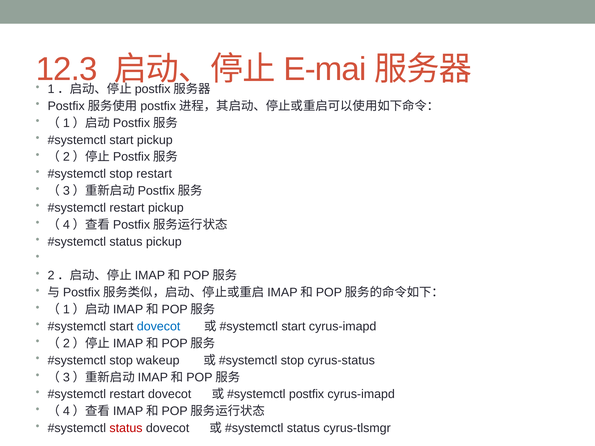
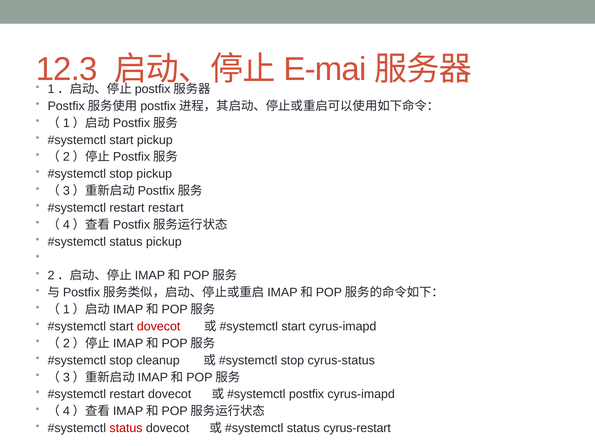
stop restart: restart -> pickup (154, 174)
restart pickup: pickup -> restart (166, 208)
dovecot colour: blue -> red (159, 327)
wakeup: wakeup -> cleanup (158, 361)
cyrus-tlsmgr: cyrus-tlsmgr -> cyrus-restart (357, 428)
